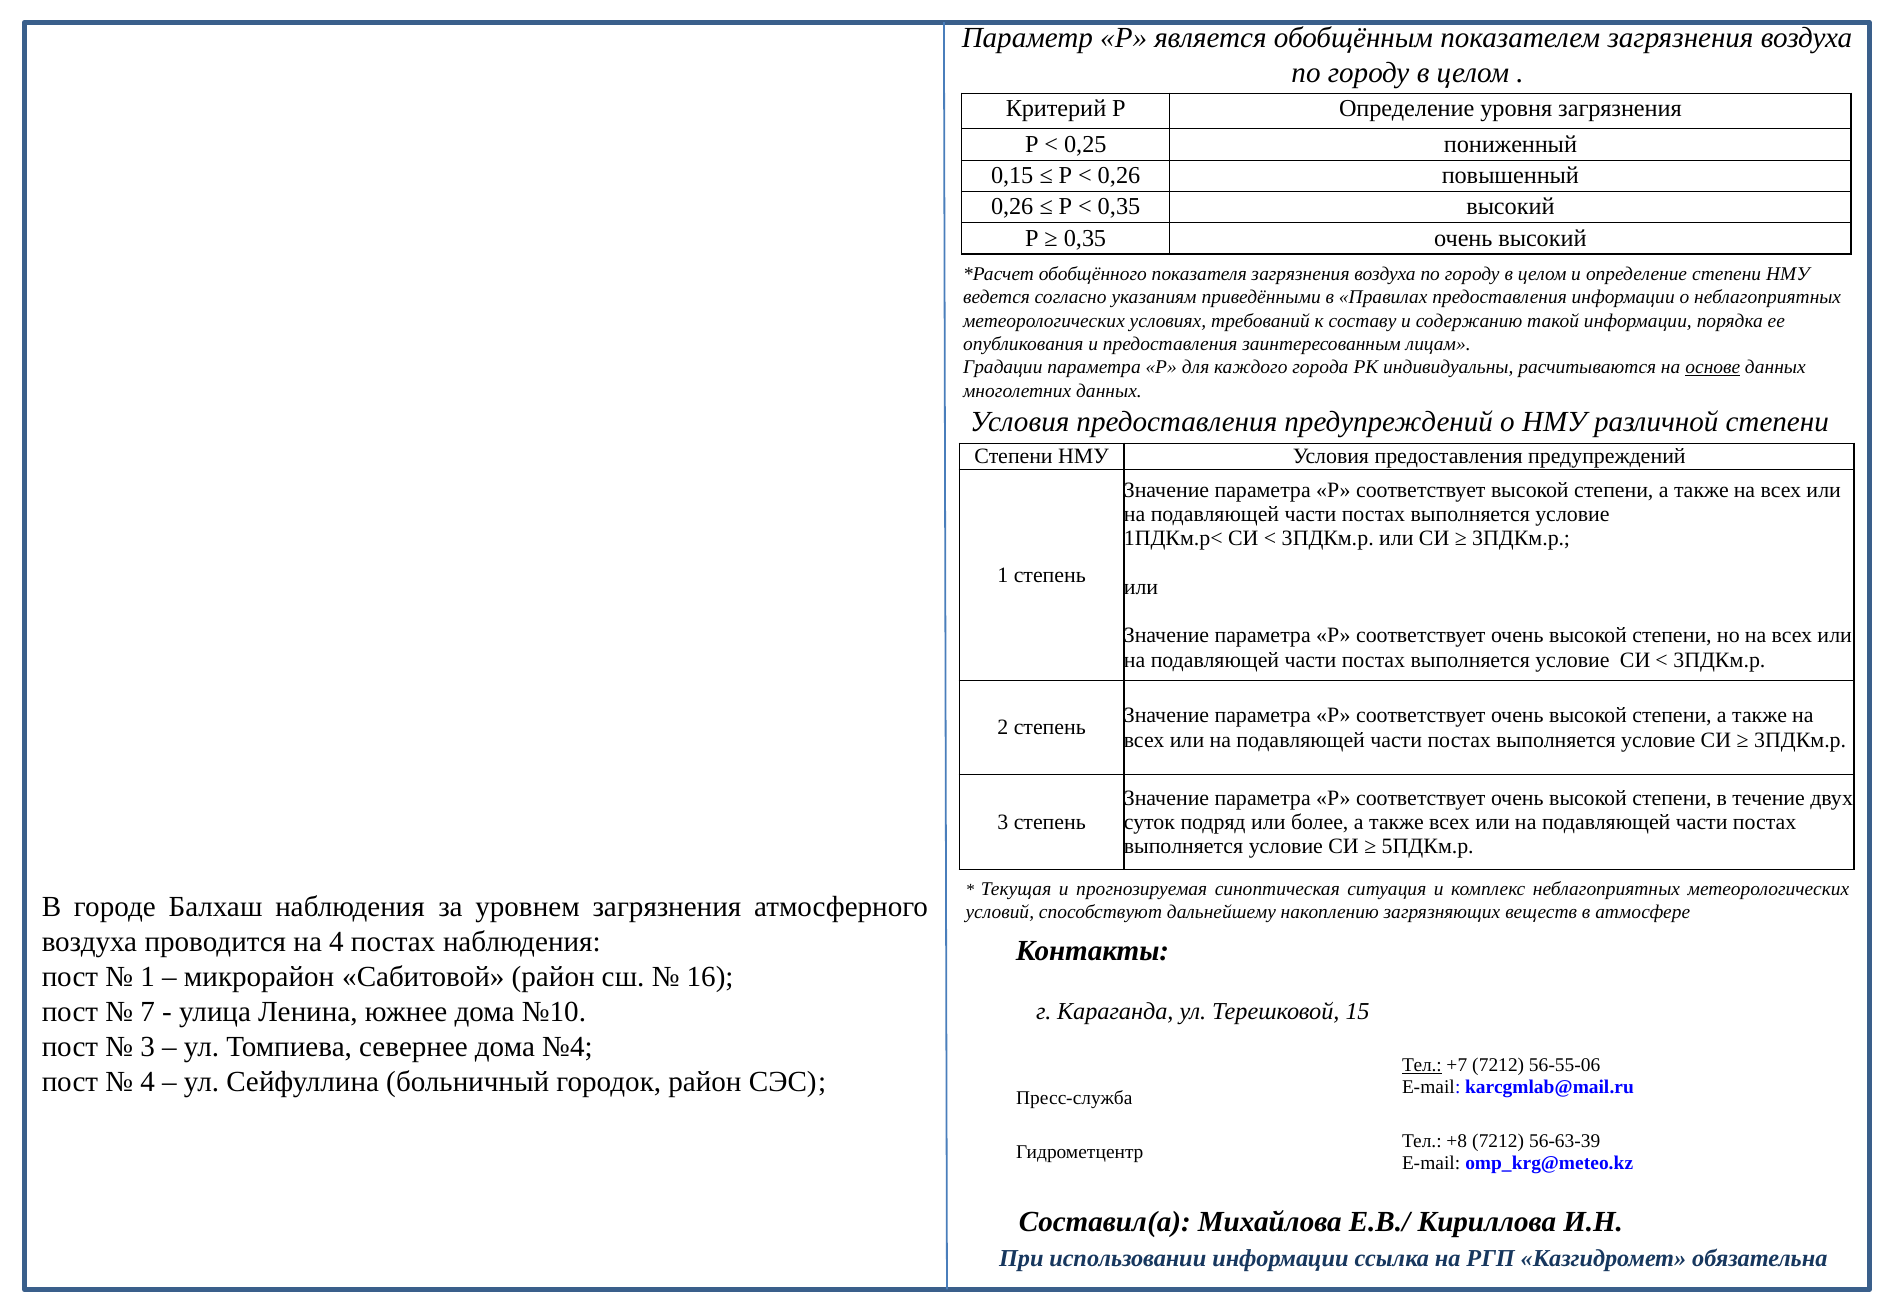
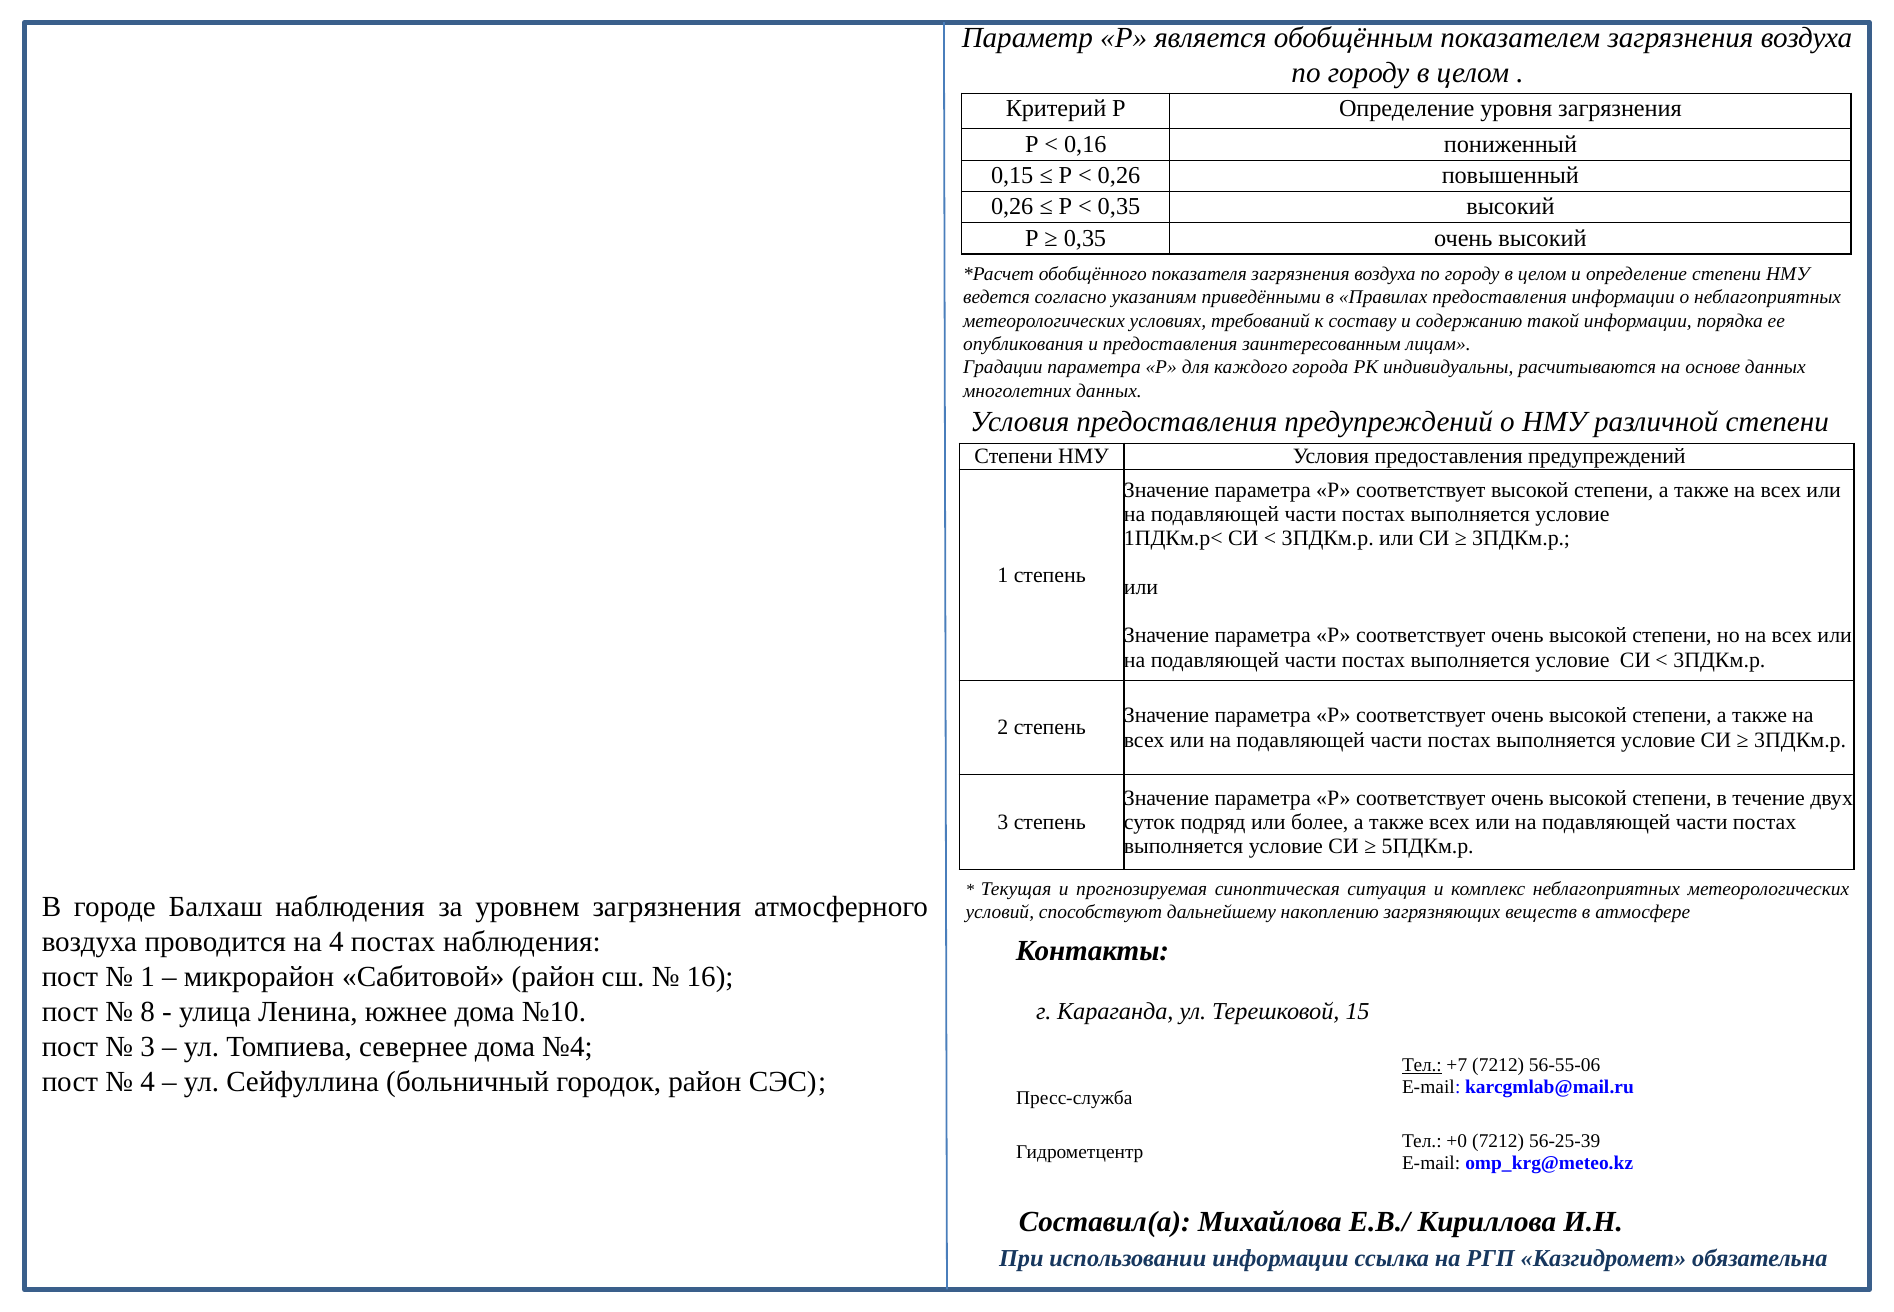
0,25: 0,25 -> 0,16 (1085, 144)
основе underline: present -> none (1713, 367)
7: 7 -> 8 (148, 1012)
+8: +8 -> +0 (1457, 1140)
56-63-39: 56-63-39 -> 56-25-39 (1565, 1140)
